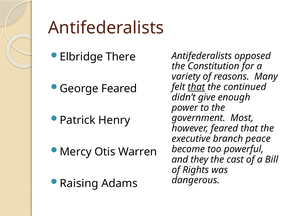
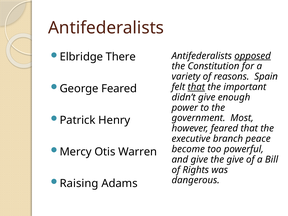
opposed underline: none -> present (253, 56)
Many: Many -> Spain (266, 77)
continued: continued -> important (245, 87)
and they: they -> give (199, 159)
the cast: cast -> give (235, 159)
